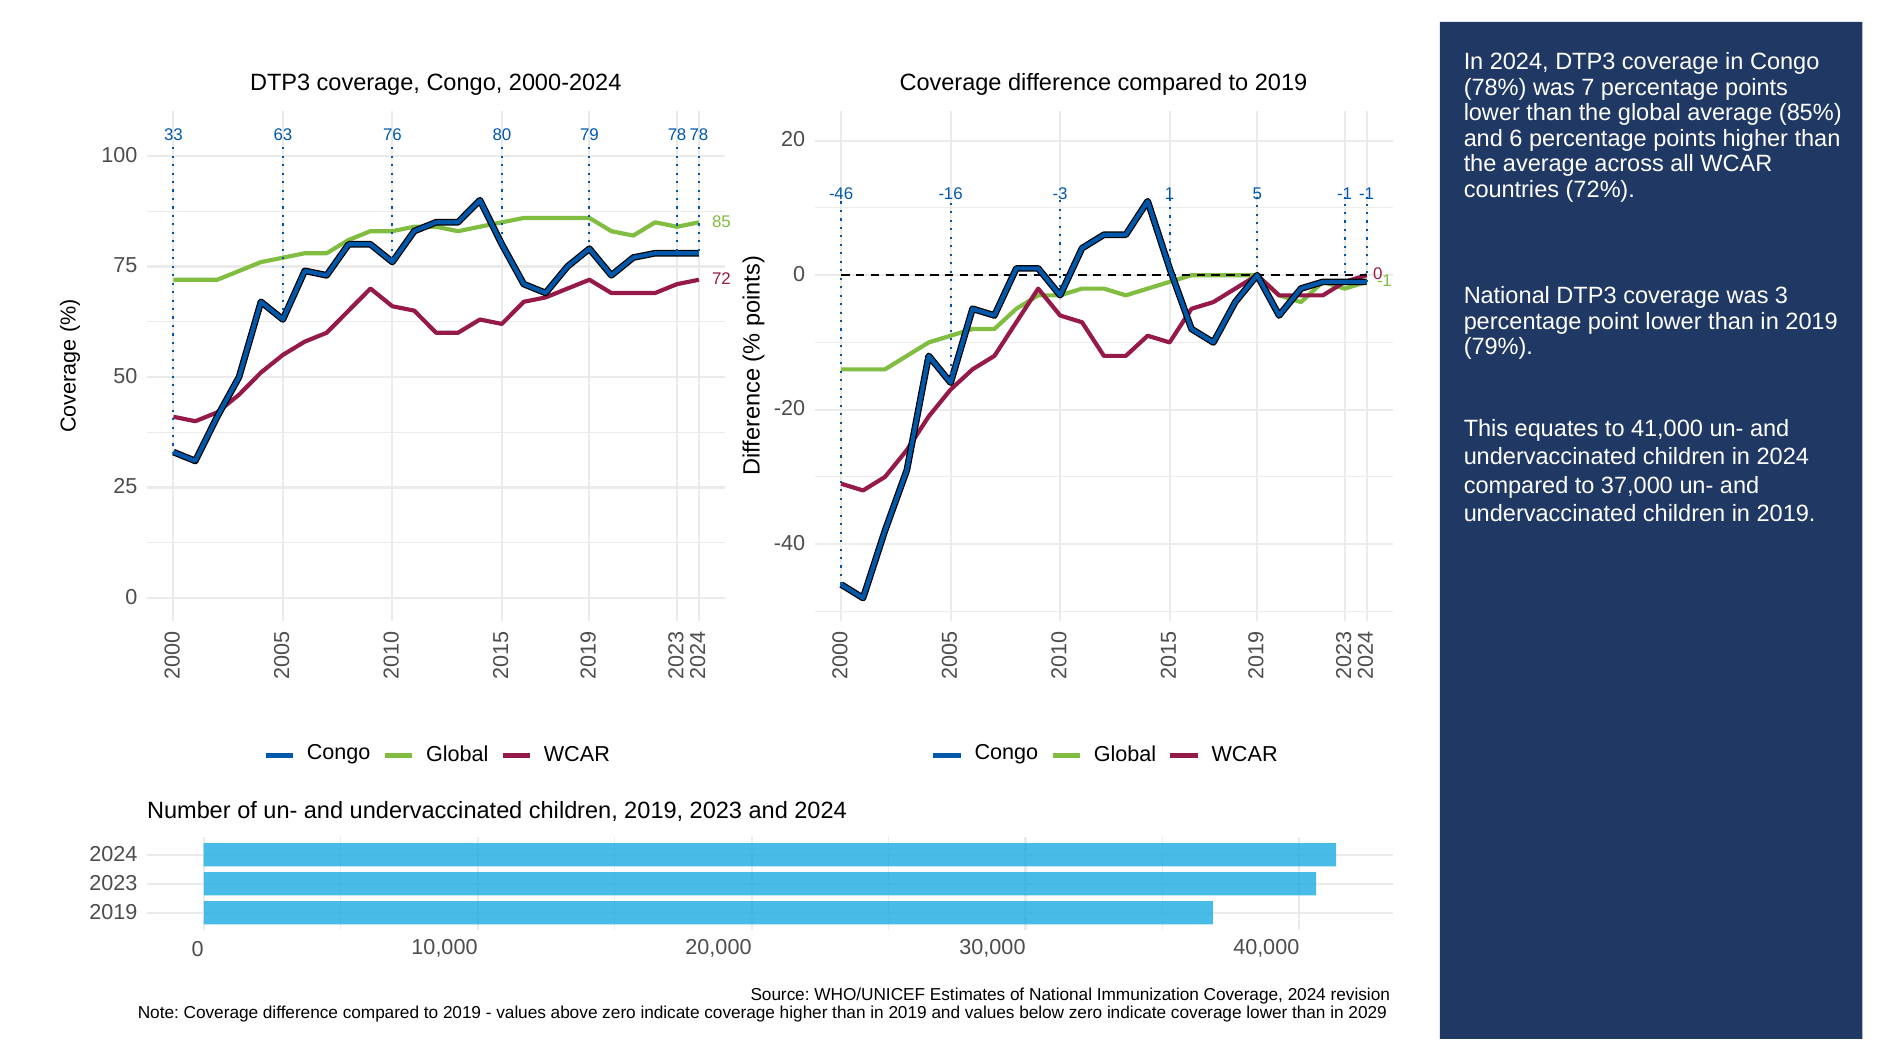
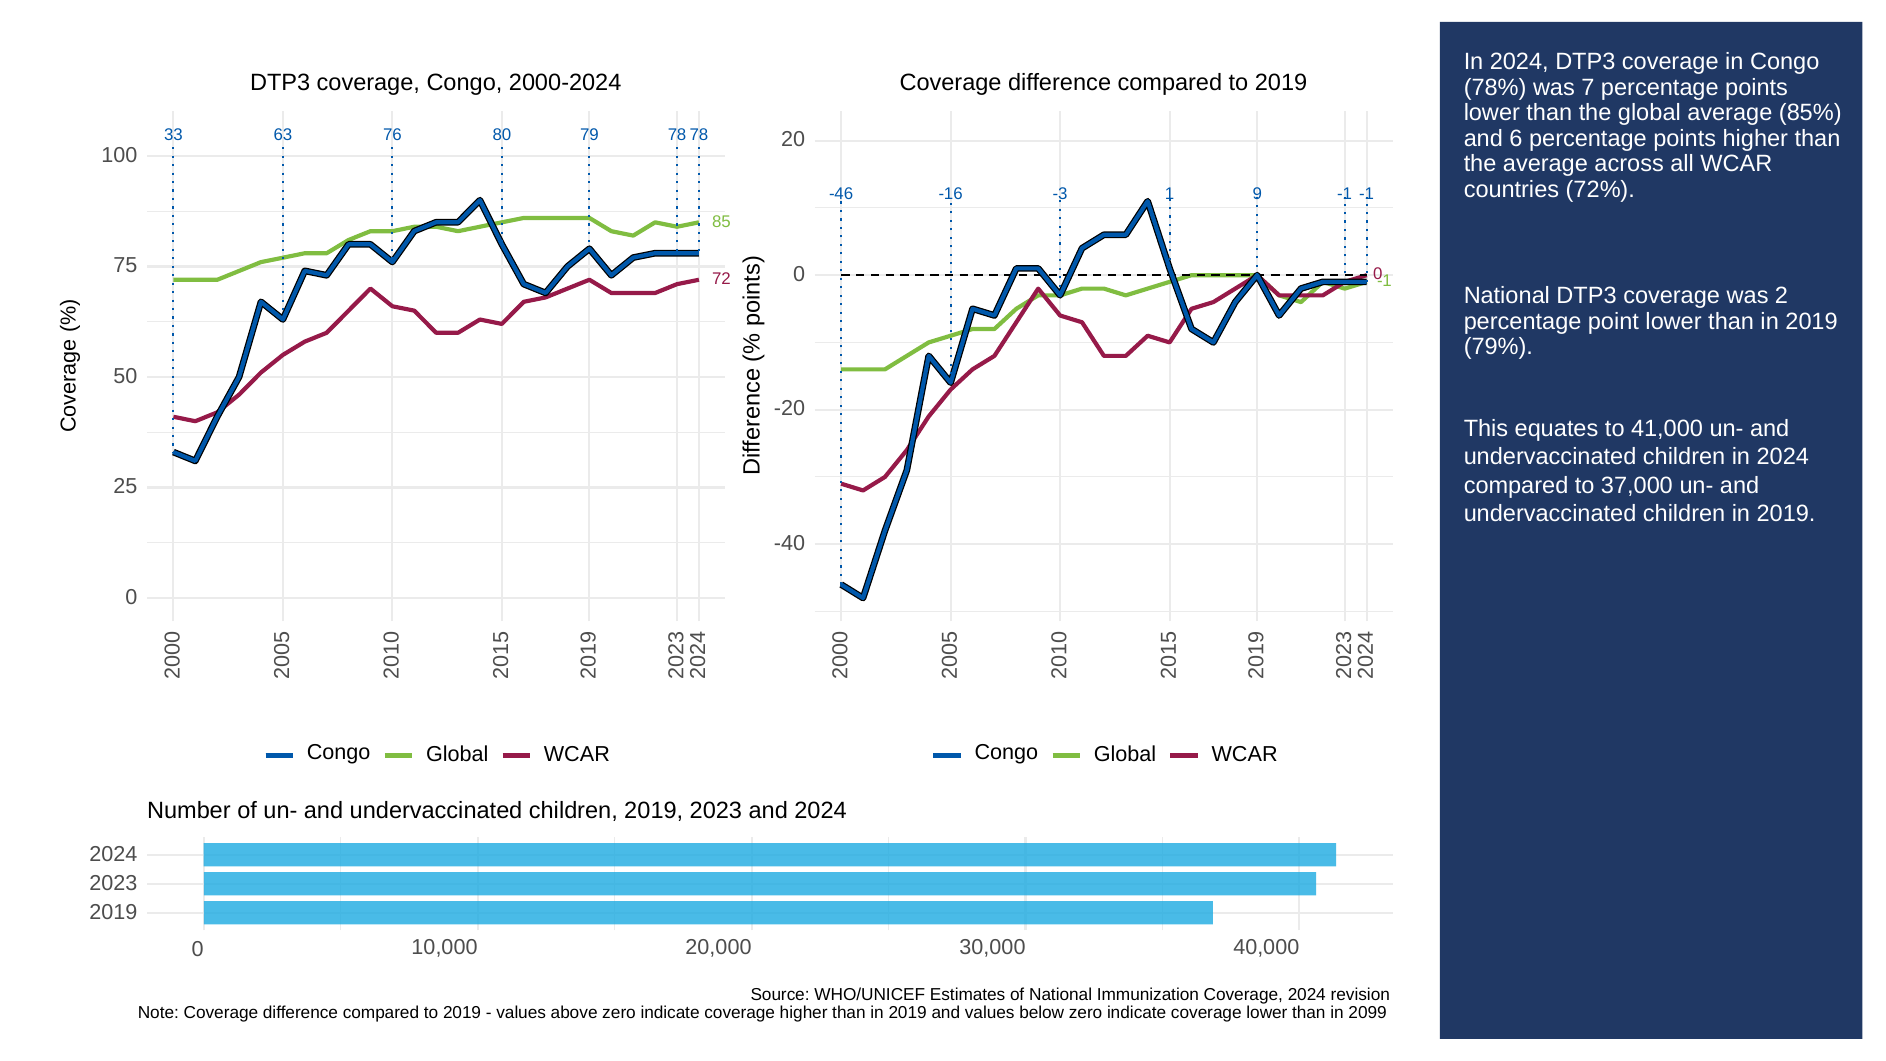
-3 1 5: 5 -> 9 (1257, 194)
was 3: 3 -> 2 (1781, 296)
2029: 2029 -> 2099 (1368, 1013)
